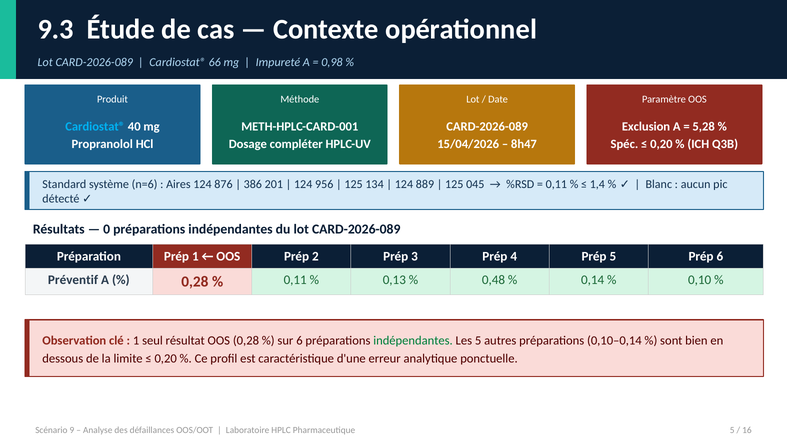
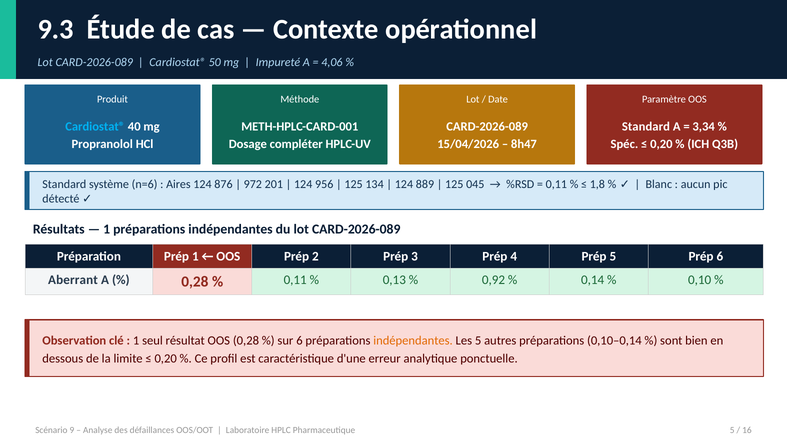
66: 66 -> 50 (215, 62)
0,98: 0,98 -> 4,06 (332, 62)
Exclusion: Exclusion -> Standard (646, 126)
5,28: 5,28 -> 3,34 (704, 126)
386: 386 -> 972 (253, 184)
1,4: 1,4 -> 1,8 (597, 184)
0: 0 -> 1 (107, 229)
Préventif: Préventif -> Aberrant (73, 280)
0,48: 0,48 -> 0,92 (493, 280)
indépendantes colour: green -> orange (413, 340)
